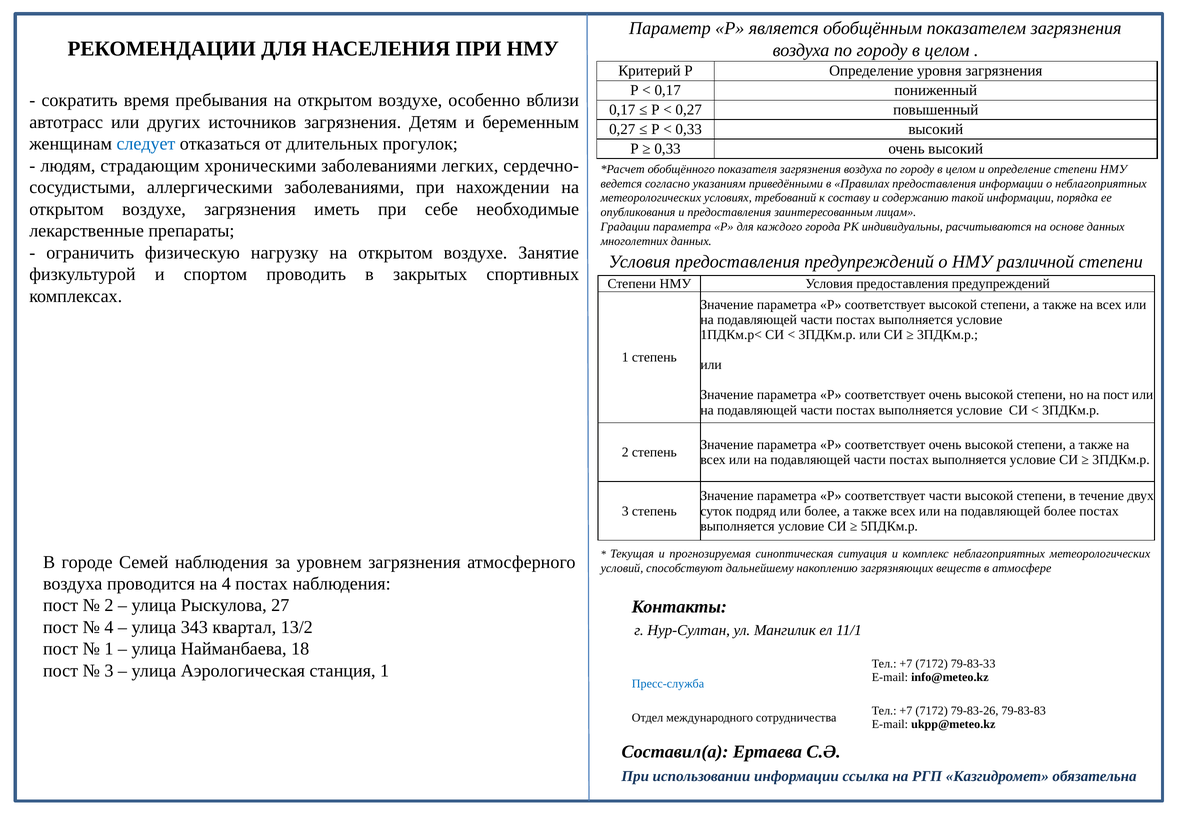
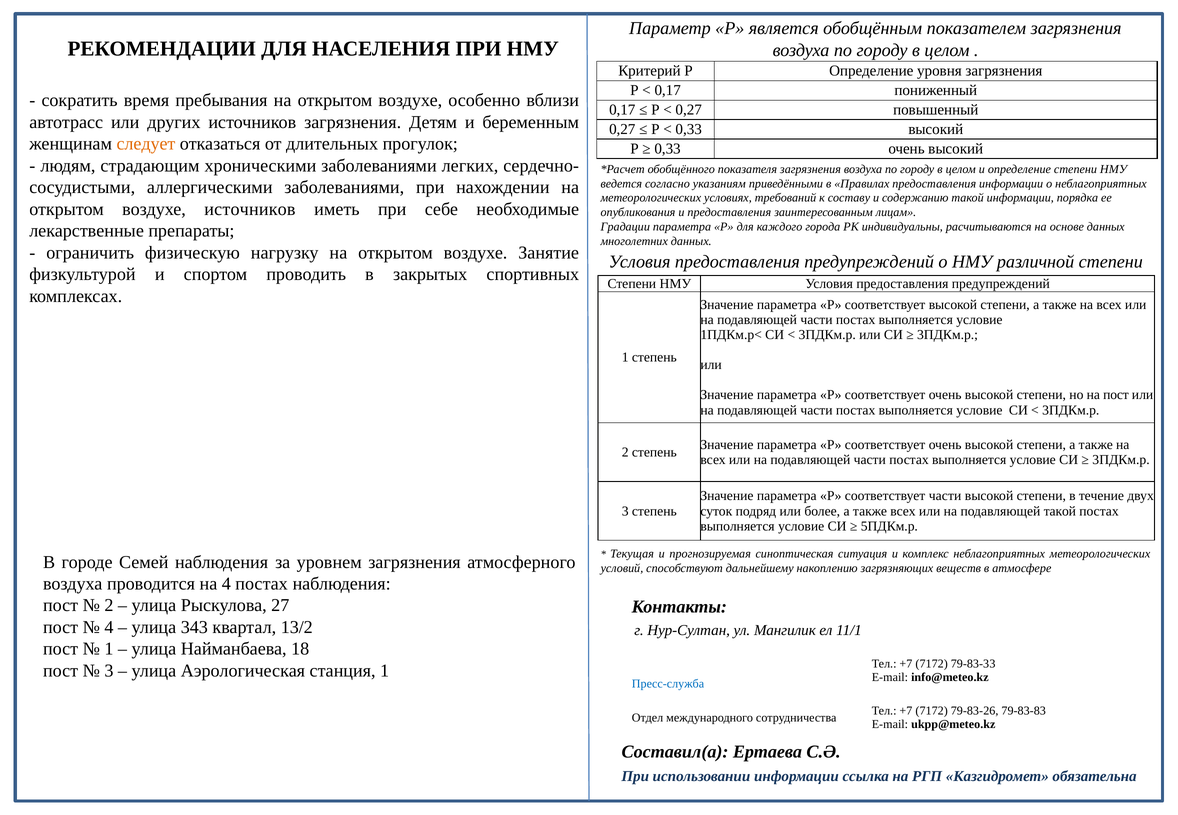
следует colour: blue -> orange (146, 144)
воздухе загрязнения: загрязнения -> источников (250, 209)
подавляющей более: более -> такой (1060, 511)
